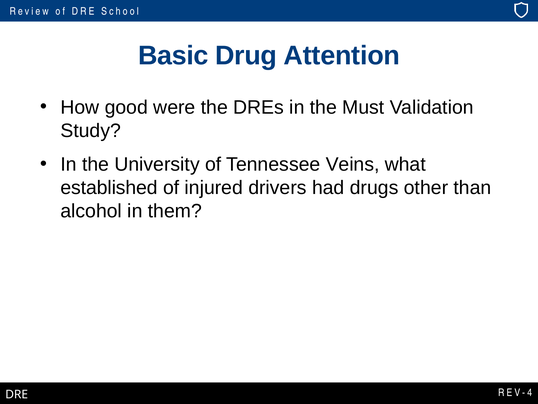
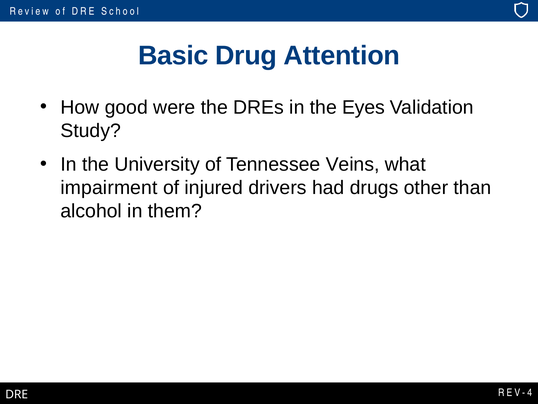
Must: Must -> Eyes (363, 107)
established: established -> impairment (109, 188)
